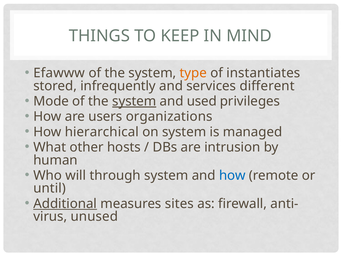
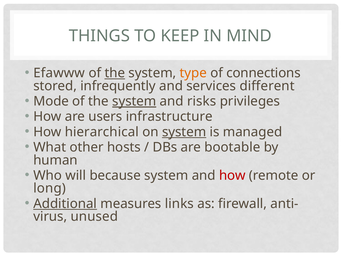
the underline: none -> present (115, 73)
instantiates: instantiates -> connections (263, 73)
used: used -> risks (202, 101)
organizations: organizations -> infrastructure (169, 117)
system underline: none -> present (184, 132)
intrusion: intrusion -> bootable (232, 148)
through: through -> because (115, 176)
how colour: blue -> red (232, 176)
until: until -> long (50, 189)
sites: sites -> links (179, 204)
